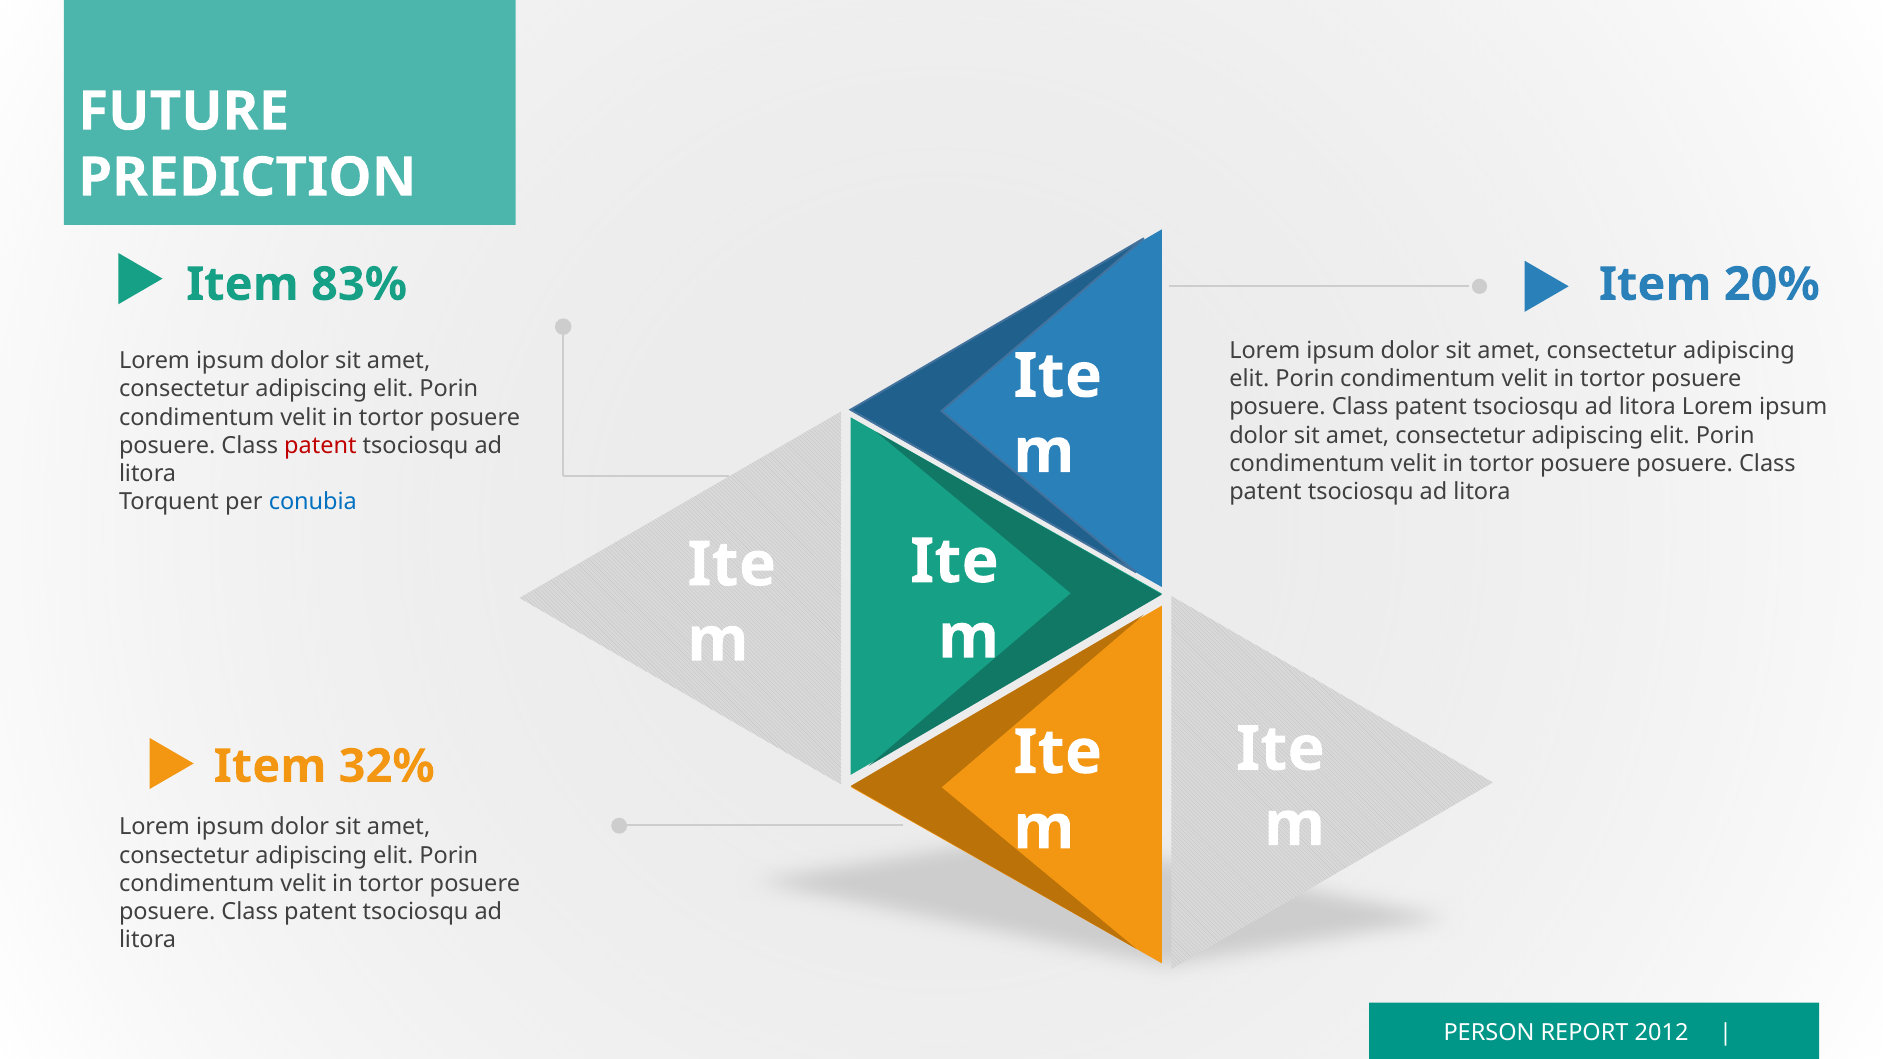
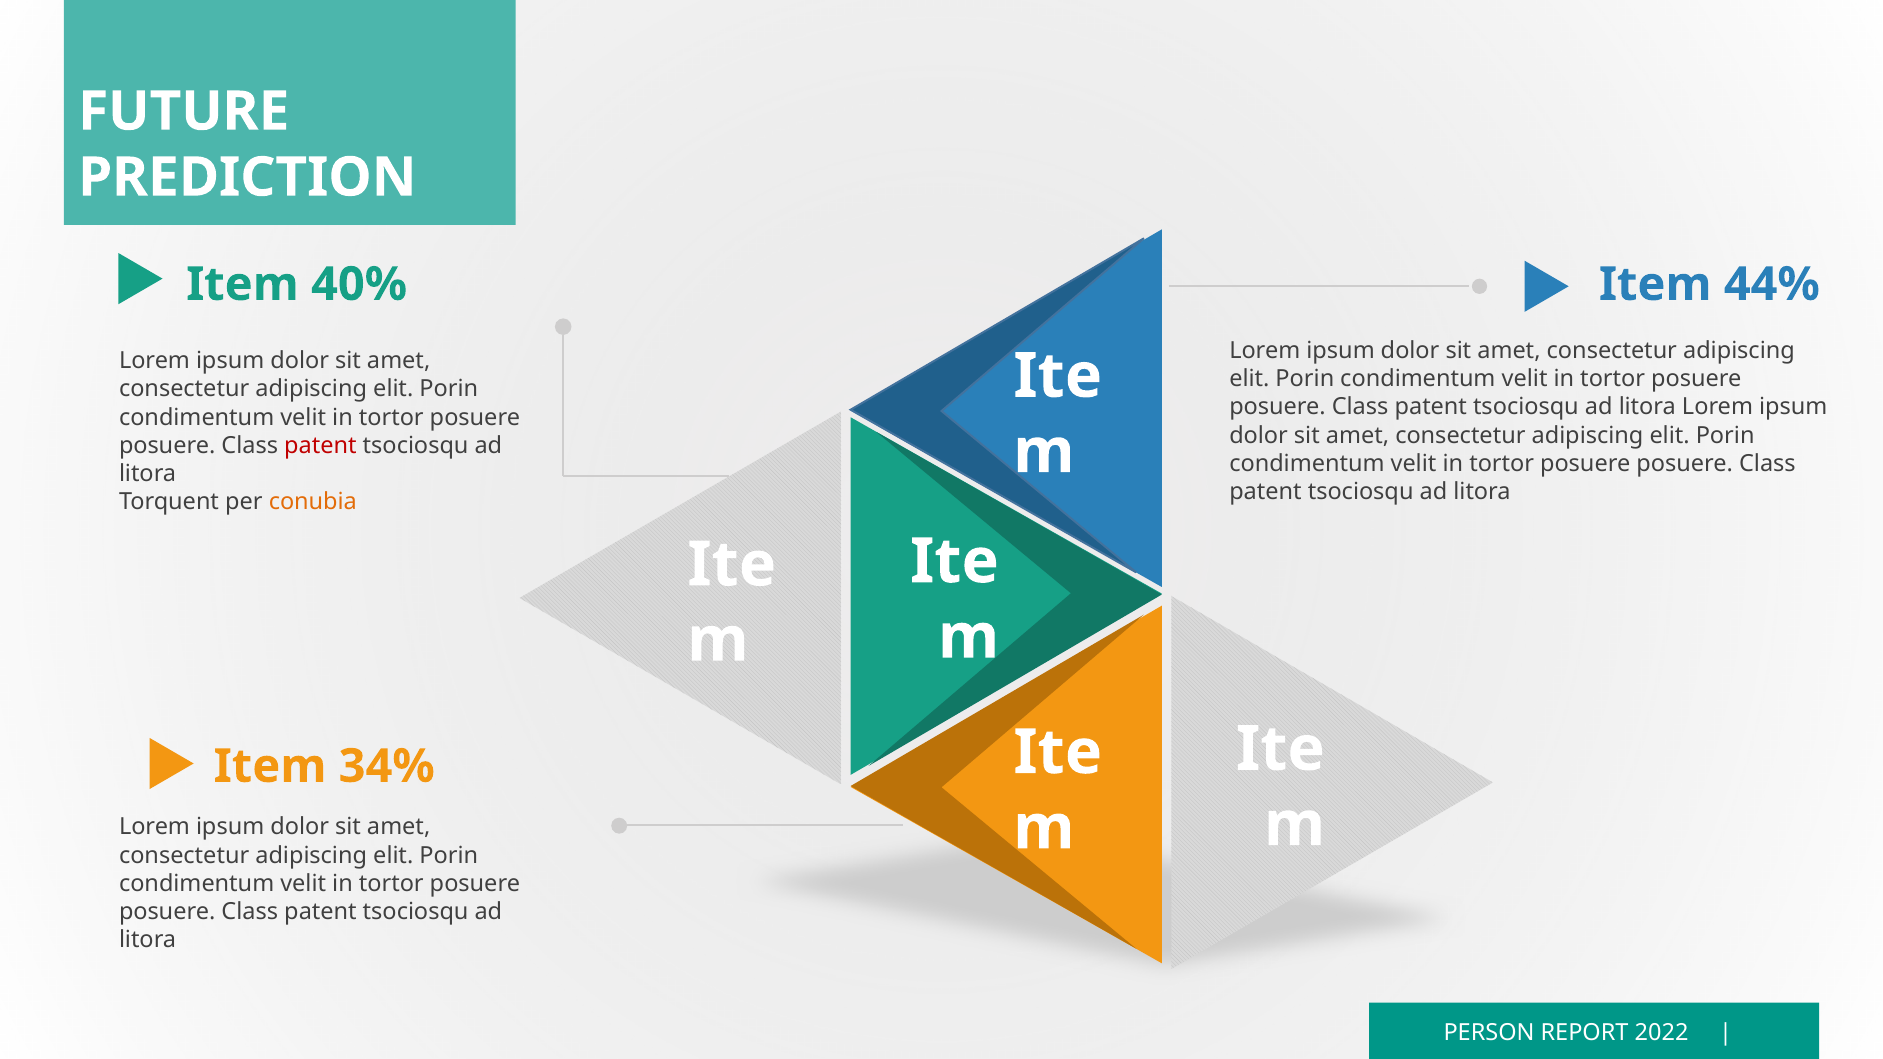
83%: 83% -> 40% (359, 284)
20%: 20% -> 44% (1772, 284)
conubia colour: blue -> orange (313, 502)
32%: 32% -> 34% (387, 766)
2012: 2012 -> 2022 (1662, 1033)
